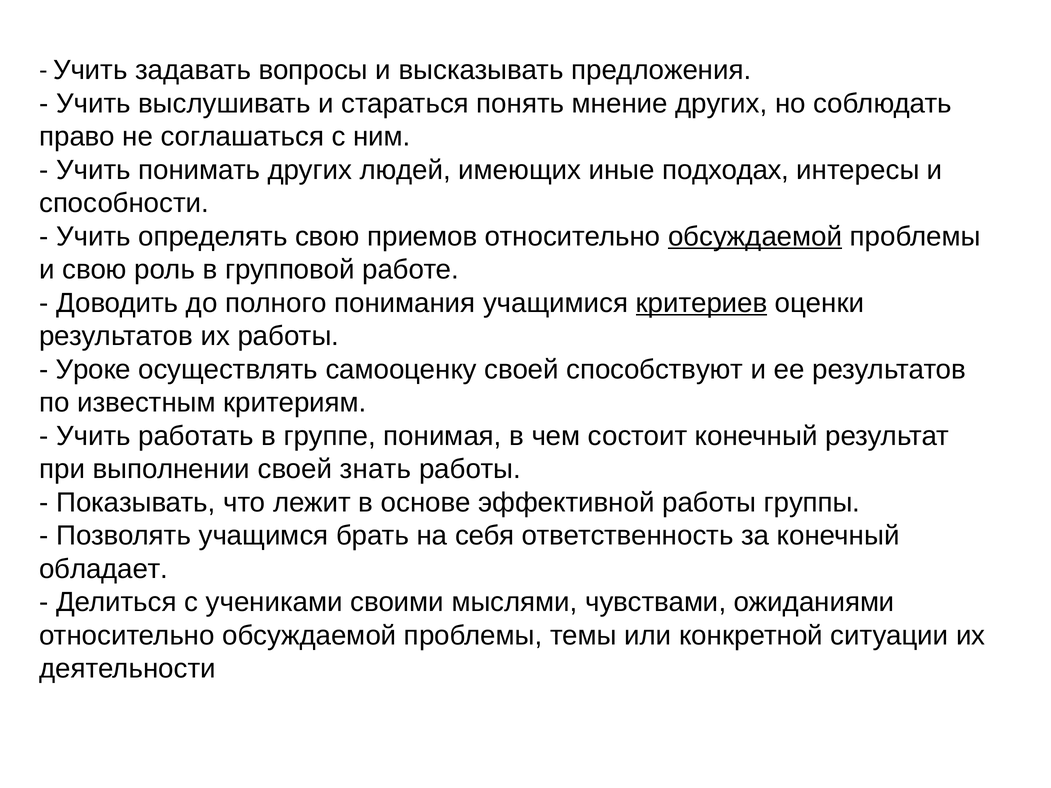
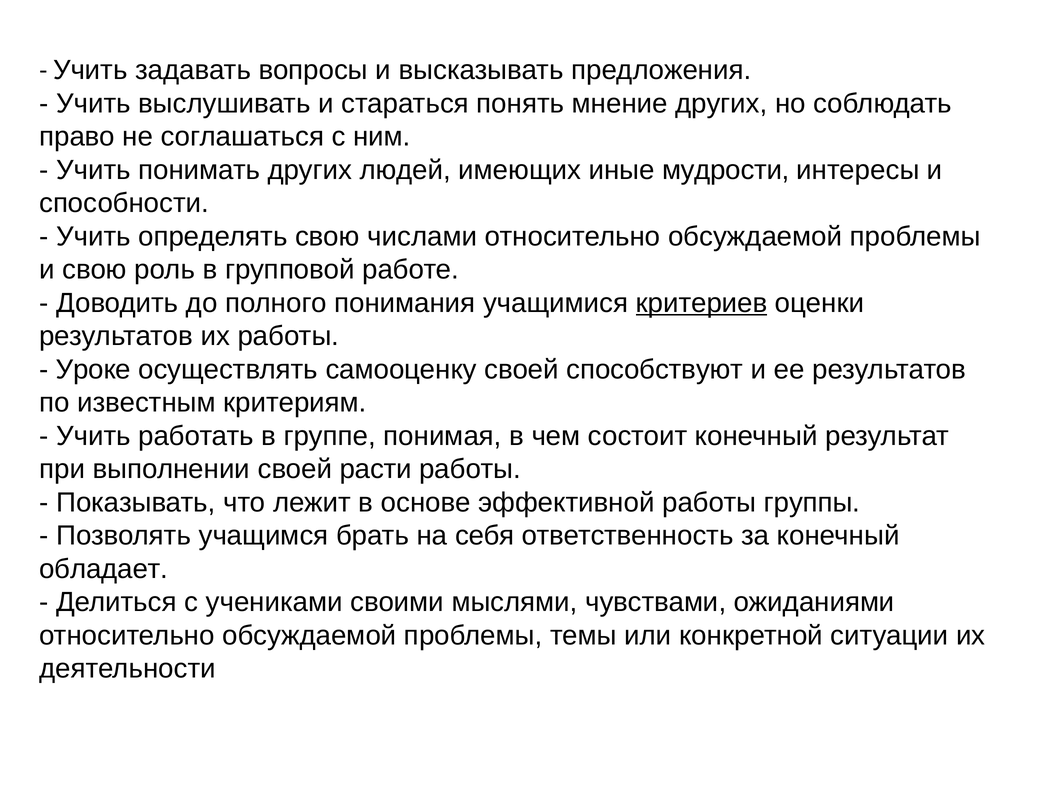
подходах: подходах -> мудрости (726, 170)
приемов: приемов -> числами (422, 237)
обсуждаемой underline: present -> none (755, 237)
знать: знать -> расти (376, 469)
